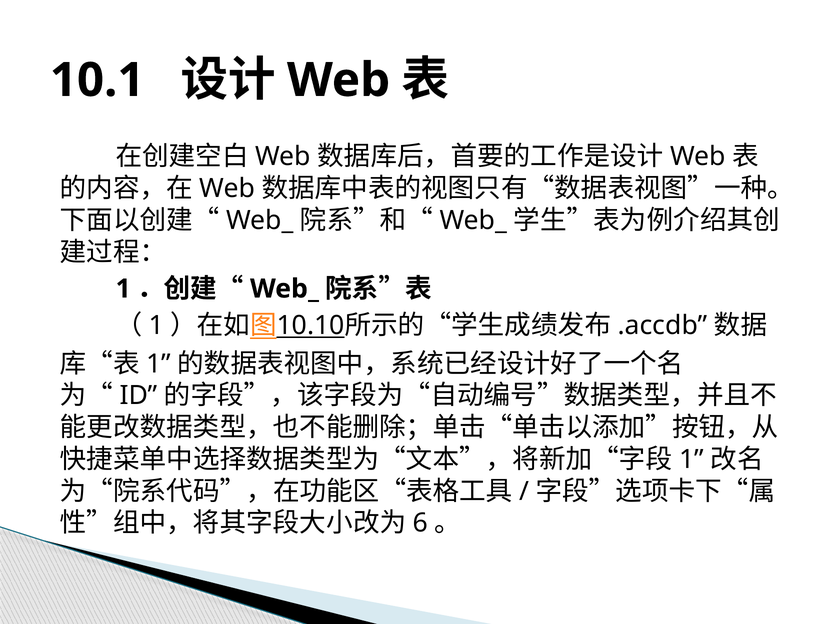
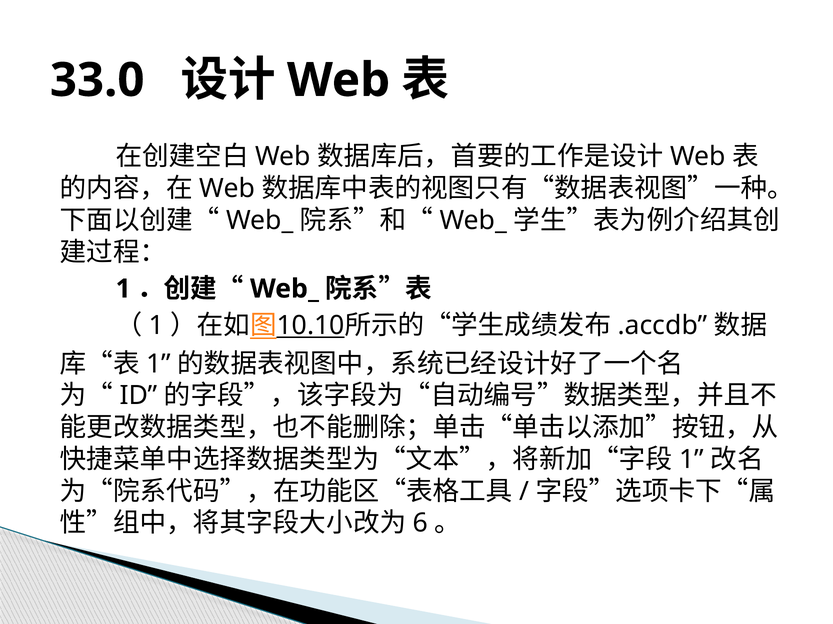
10.1: 10.1 -> 33.0 (97, 80)
